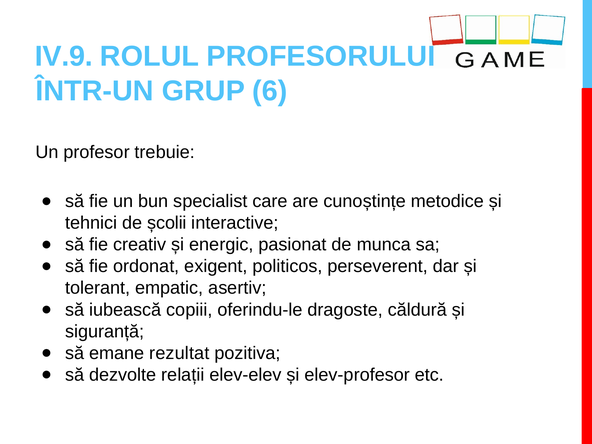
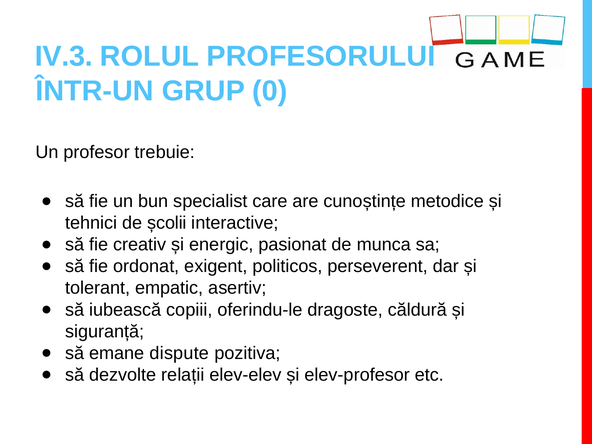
IV.9: IV.9 -> IV.3 (64, 56)
6: 6 -> 0 (270, 91)
rezultat: rezultat -> dispute (179, 353)
